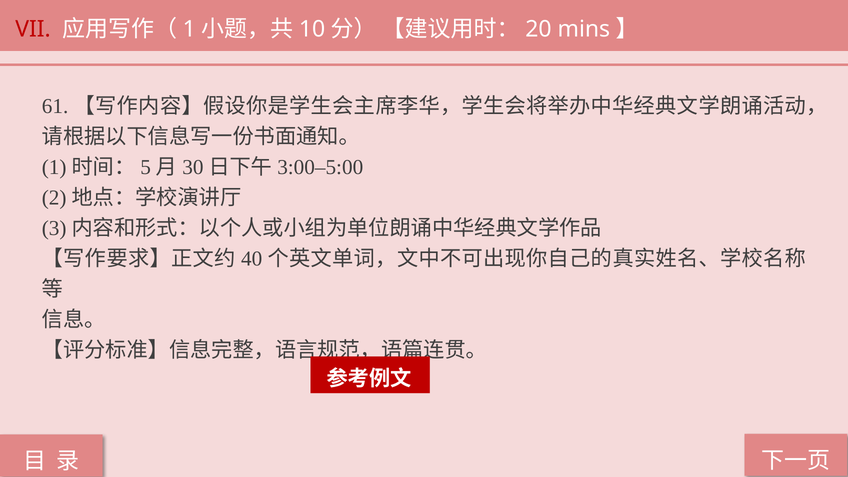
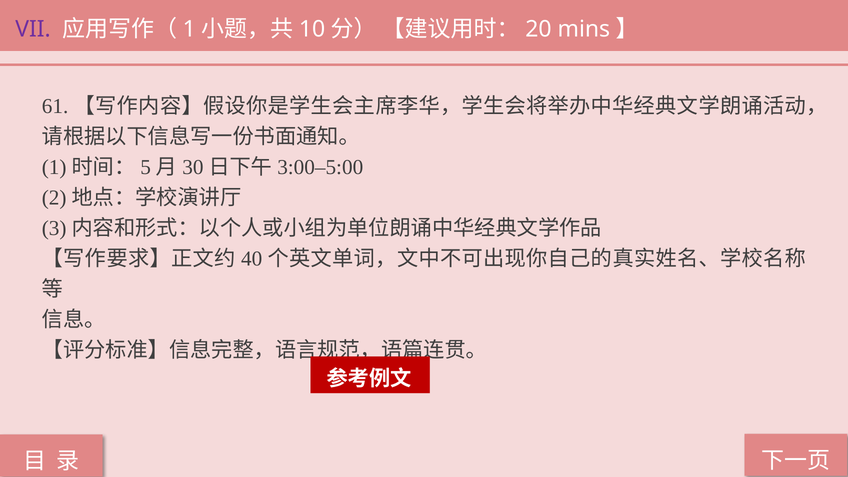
VII colour: red -> purple (33, 29)
